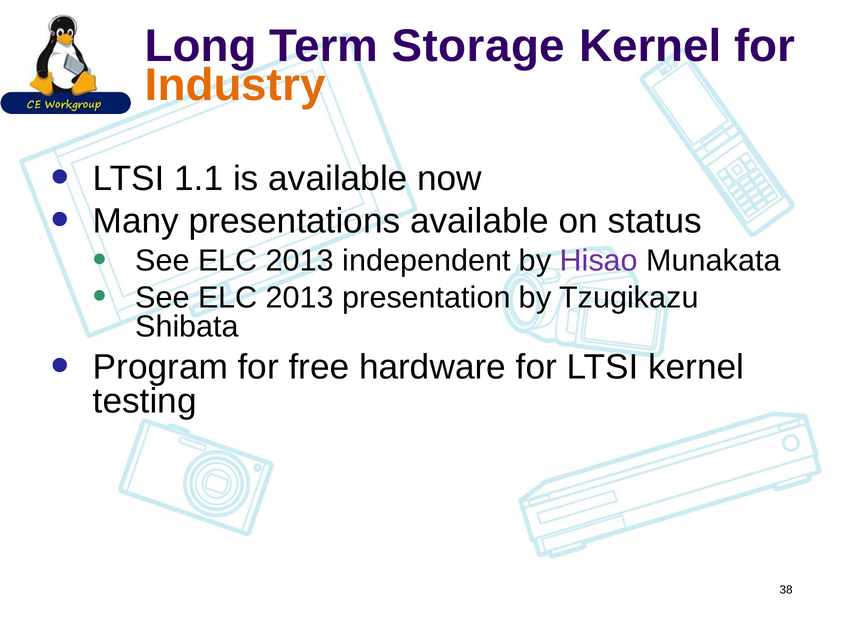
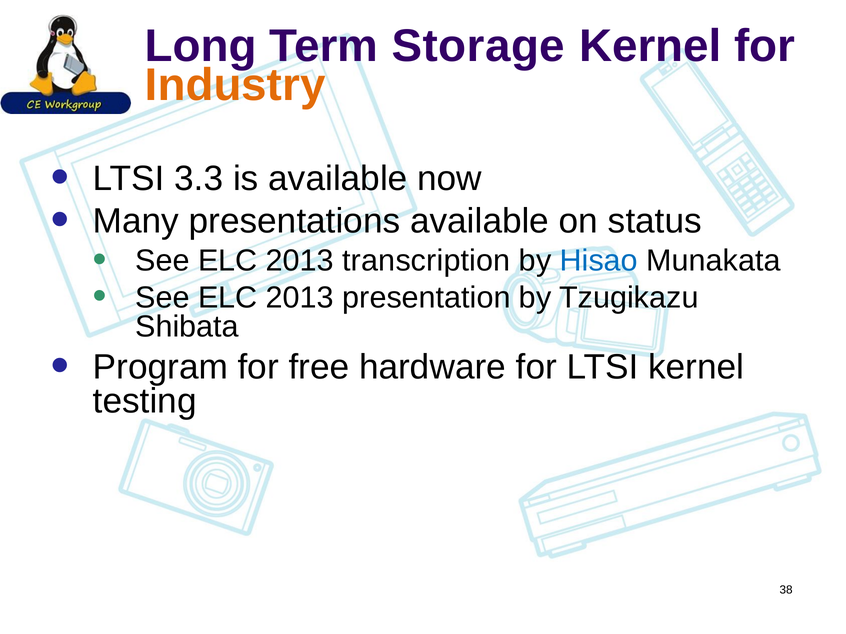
1.1: 1.1 -> 3.3 (199, 179)
independent: independent -> transcription (426, 261)
Hisao colour: purple -> blue (599, 261)
